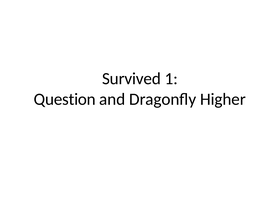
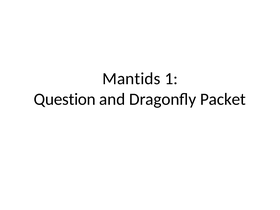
Survived: Survived -> Mantids (131, 79)
Higher: Higher -> Packet (223, 99)
